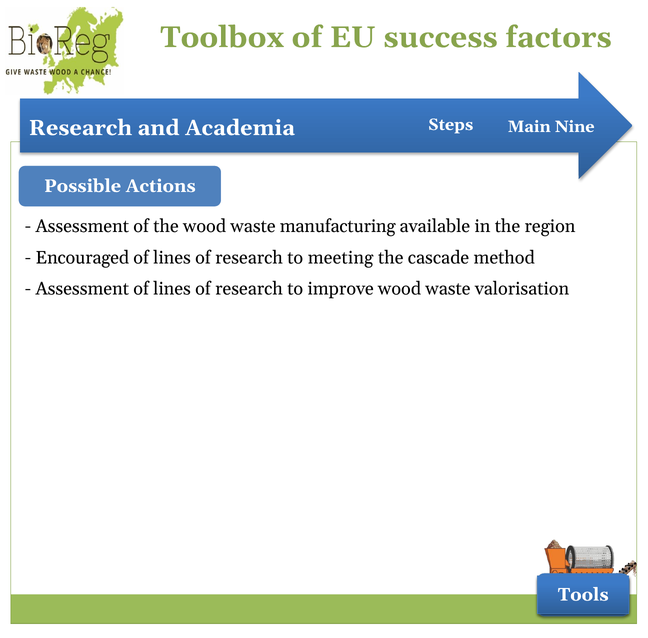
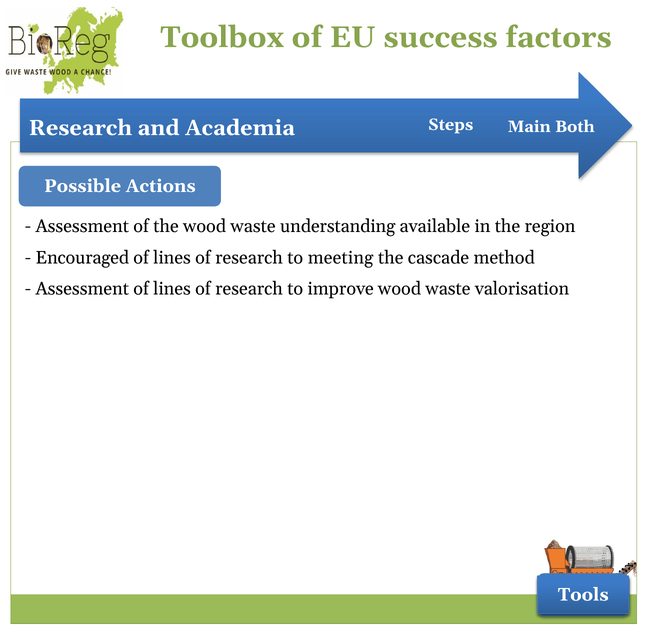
Nine: Nine -> Both (575, 127)
manufacturing: manufacturing -> understanding (338, 226)
